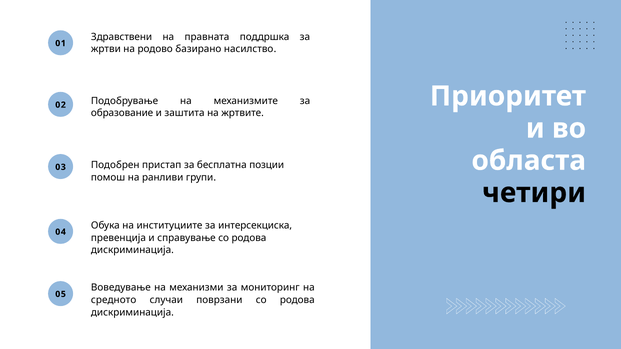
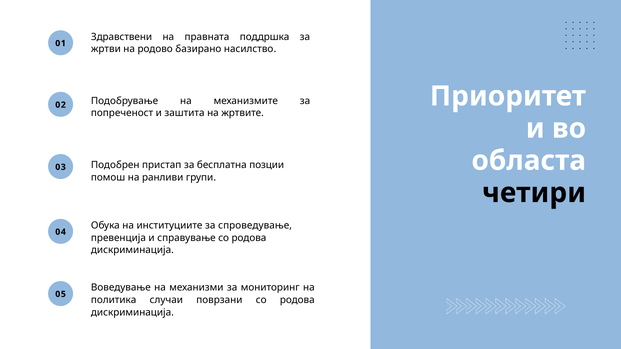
образование: образование -> попреченост (122, 113)
интерсекциска: интерсекциска -> спроведување (255, 226)
средното: средното -> политика (114, 300)
